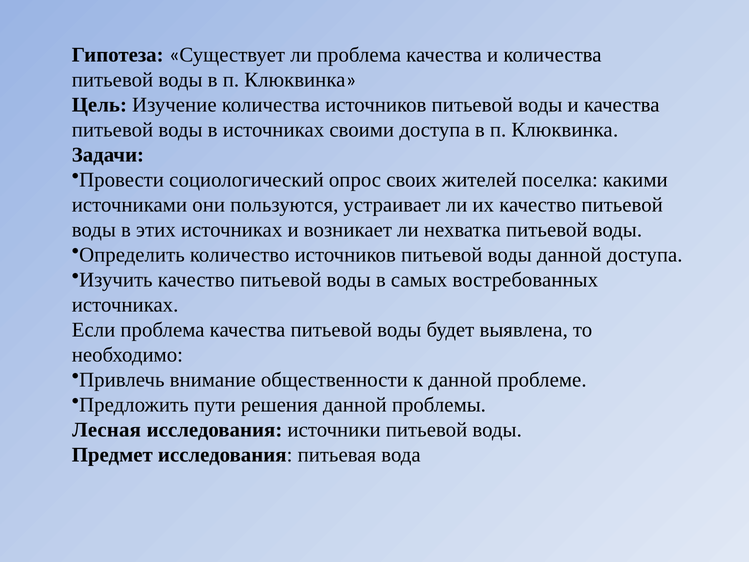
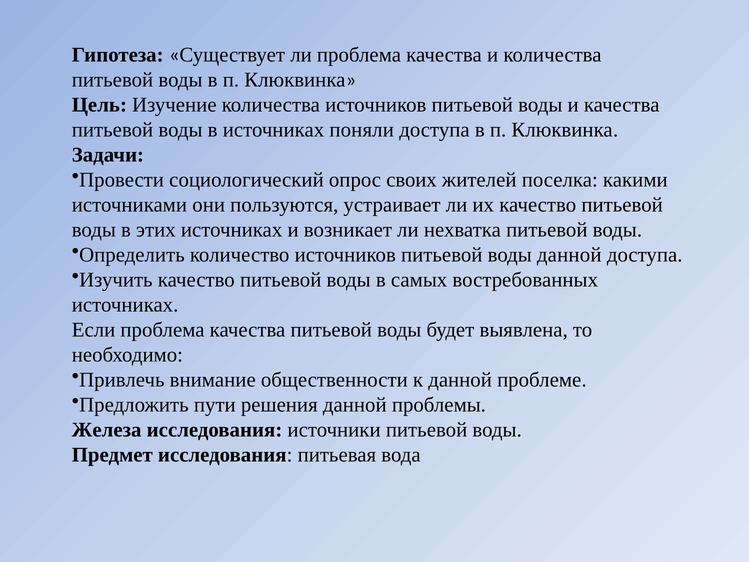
своими: своими -> поняли (362, 130)
Лесная: Лесная -> Железа (107, 429)
